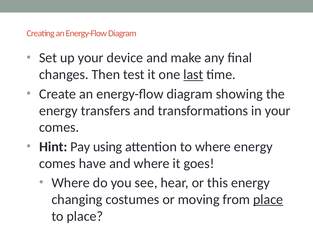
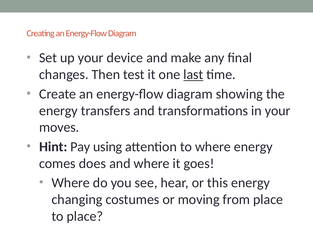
comes: comes -> moves (59, 127)
have: have -> does (92, 163)
place underline: present -> none (268, 199)
